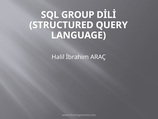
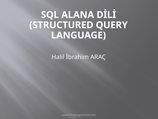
GROUP: GROUP -> ALANA (78, 15)
